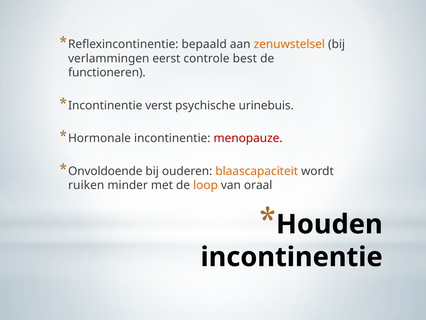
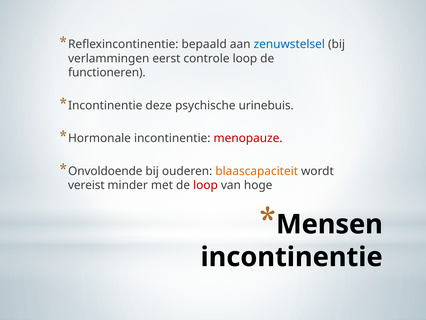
zenuwstelsel colour: orange -> blue (289, 44)
controle best: best -> loop (245, 58)
verst: verst -> deze (159, 105)
ruiken: ruiken -> vereist (86, 185)
loop colour: orange -> red (205, 185)
oraal: oraal -> hoge (258, 185)
Houden: Houden -> Mensen (329, 224)
